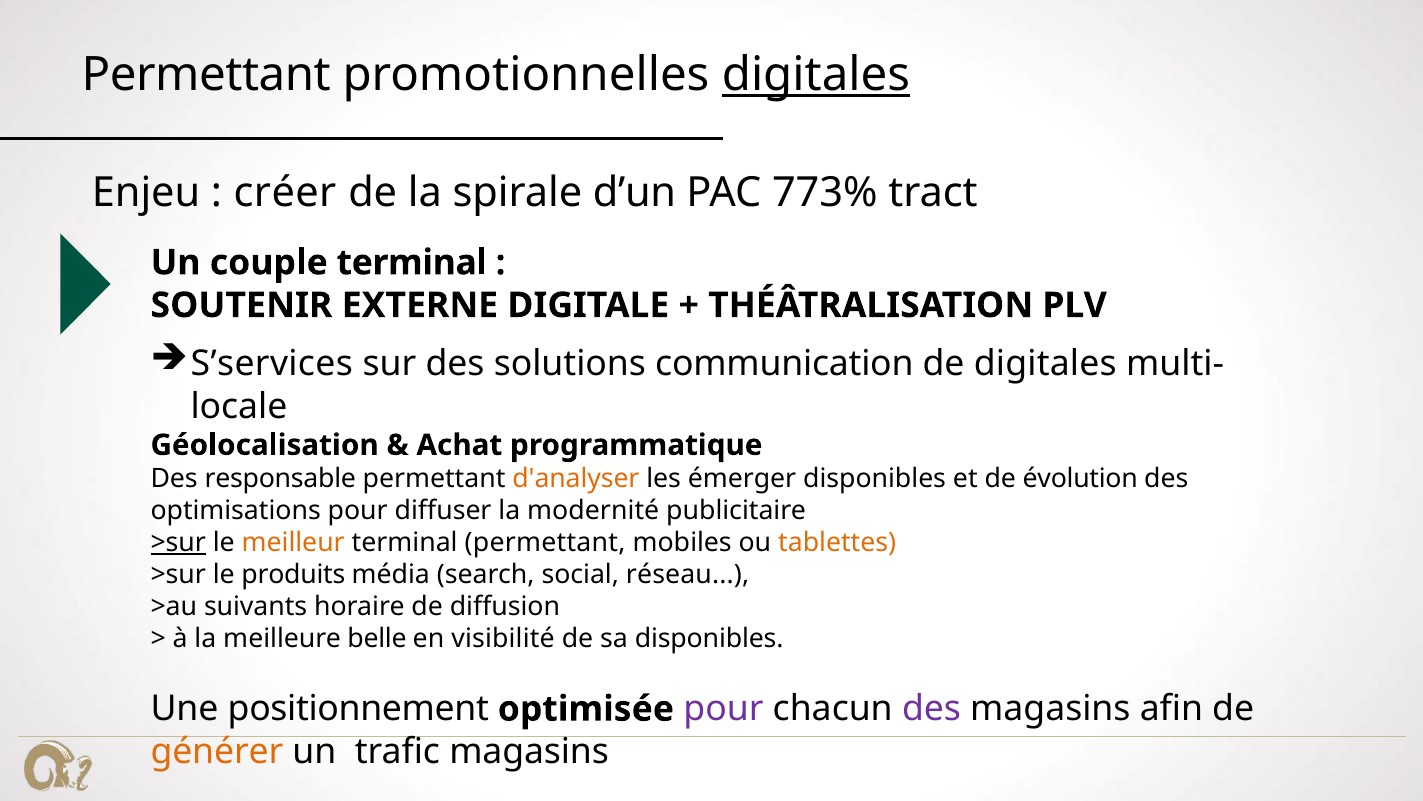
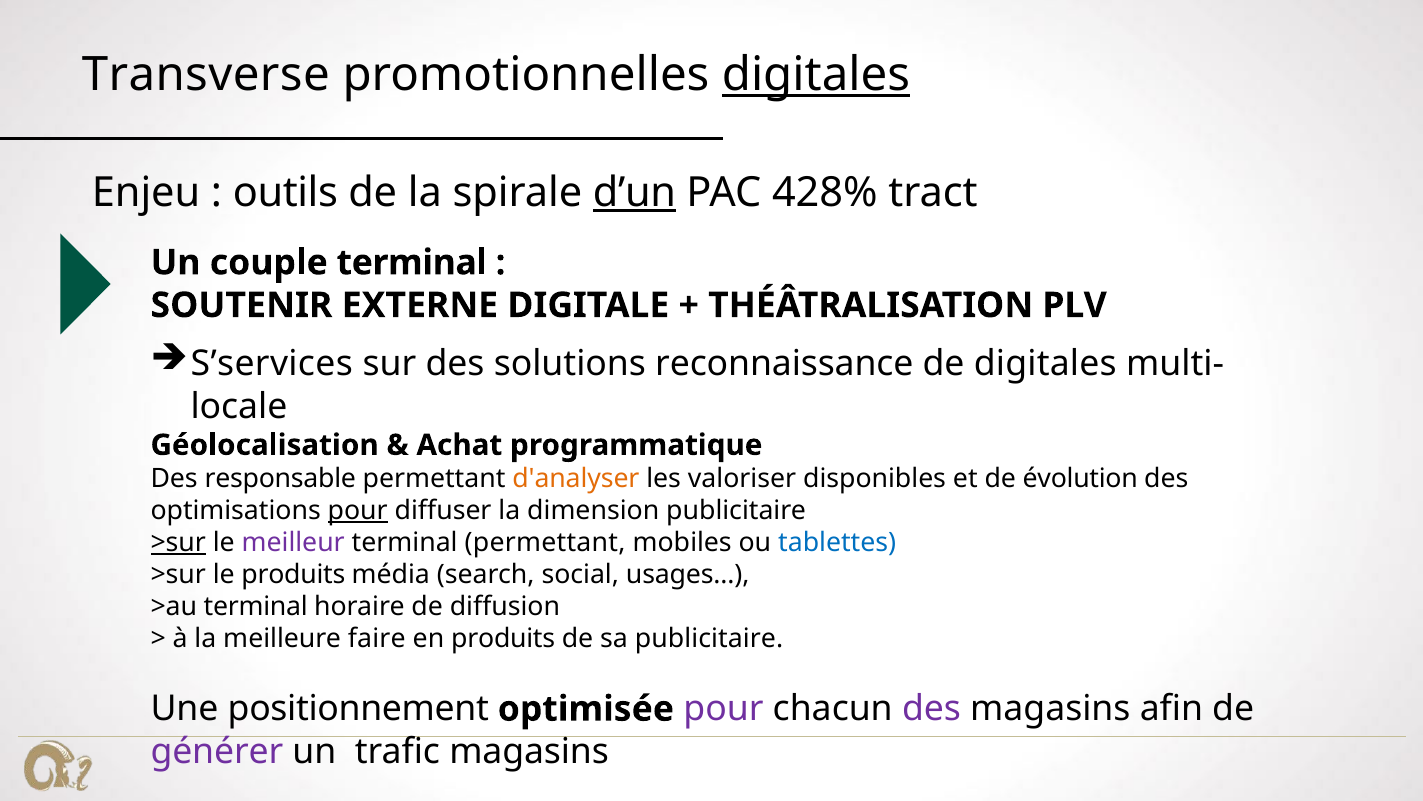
Permettant: Permettant -> Transverse (206, 75)
créer: créer -> outils (285, 192)
d’un underline: none -> present (634, 192)
773%: 773% -> 428% (825, 192)
communication: communication -> reconnaissance (784, 363)
émerger: émerger -> valoriser (742, 478)
pour underline: none -> present (358, 510)
modernité: modernité -> dimension (593, 510)
meilleur colour: orange -> purple (293, 542)
tablettes colour: orange -> blue (837, 542)
réseau: réseau -> usages (688, 574)
>au suivants: suivants -> terminal (256, 606)
belle: belle -> faire (377, 638)
en visibilité: visibilité -> produits (503, 638)
sa disponibles: disponibles -> publicitaire (709, 638)
générer colour: orange -> purple (217, 751)
